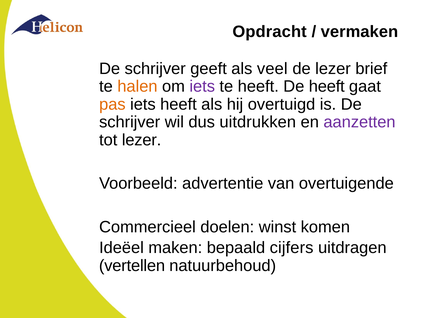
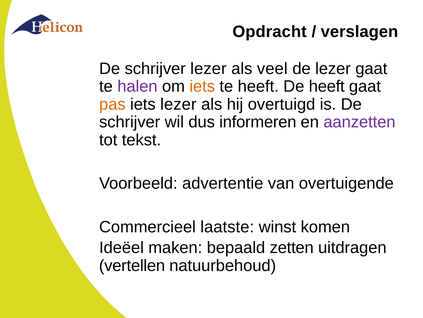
vermaken: vermaken -> verslagen (359, 32)
schrijver geeft: geeft -> lezer (208, 68)
lezer brief: brief -> gaat (371, 68)
halen colour: orange -> purple (137, 86)
iets colour: purple -> orange (202, 86)
iets heeft: heeft -> lezer (178, 104)
uitdrukken: uitdrukken -> informeren (258, 122)
tot lezer: lezer -> tekst (141, 140)
doelen: doelen -> laatste (227, 226)
cijfers: cijfers -> zetten (292, 247)
